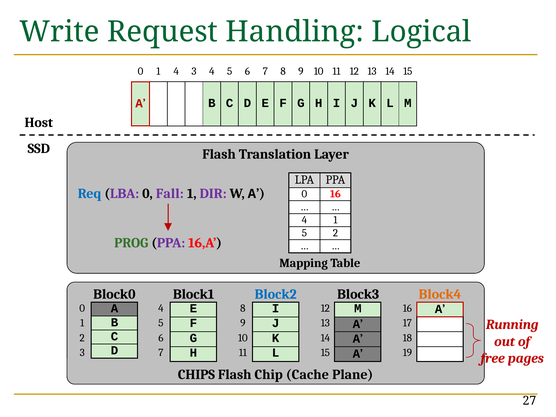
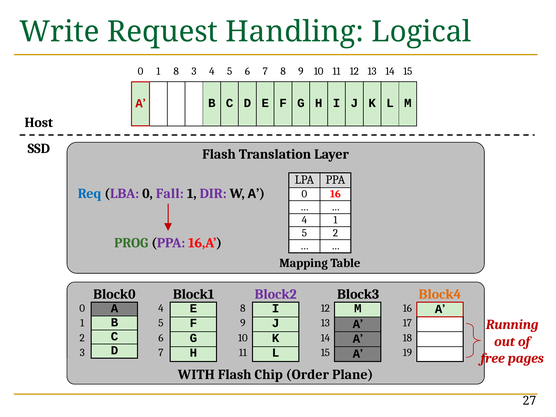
1 4: 4 -> 8 (176, 71)
Block2 colour: blue -> purple (276, 294)
CHIPS: CHIPS -> WITH (196, 375)
Cache: Cache -> Order (307, 375)
